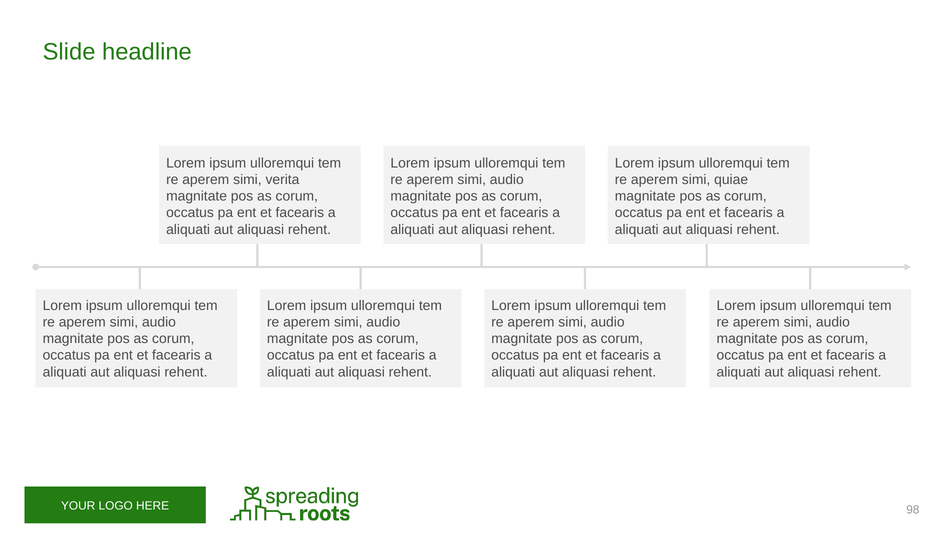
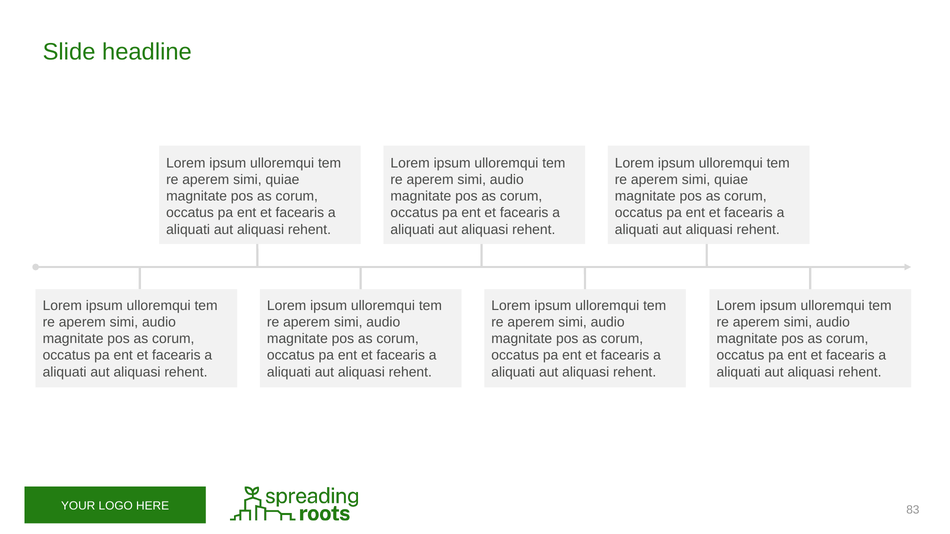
verita: verita -> quiae (282, 180)
98: 98 -> 83 (913, 510)
